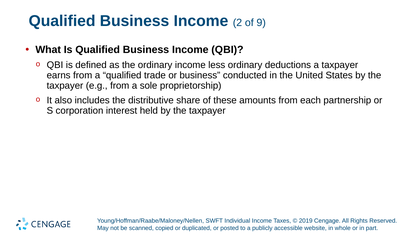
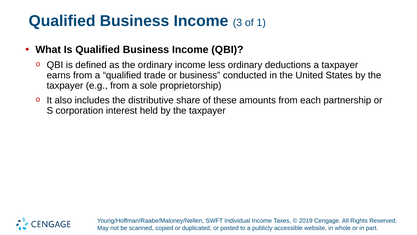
2: 2 -> 3 (237, 23)
9: 9 -> 1 (261, 23)
